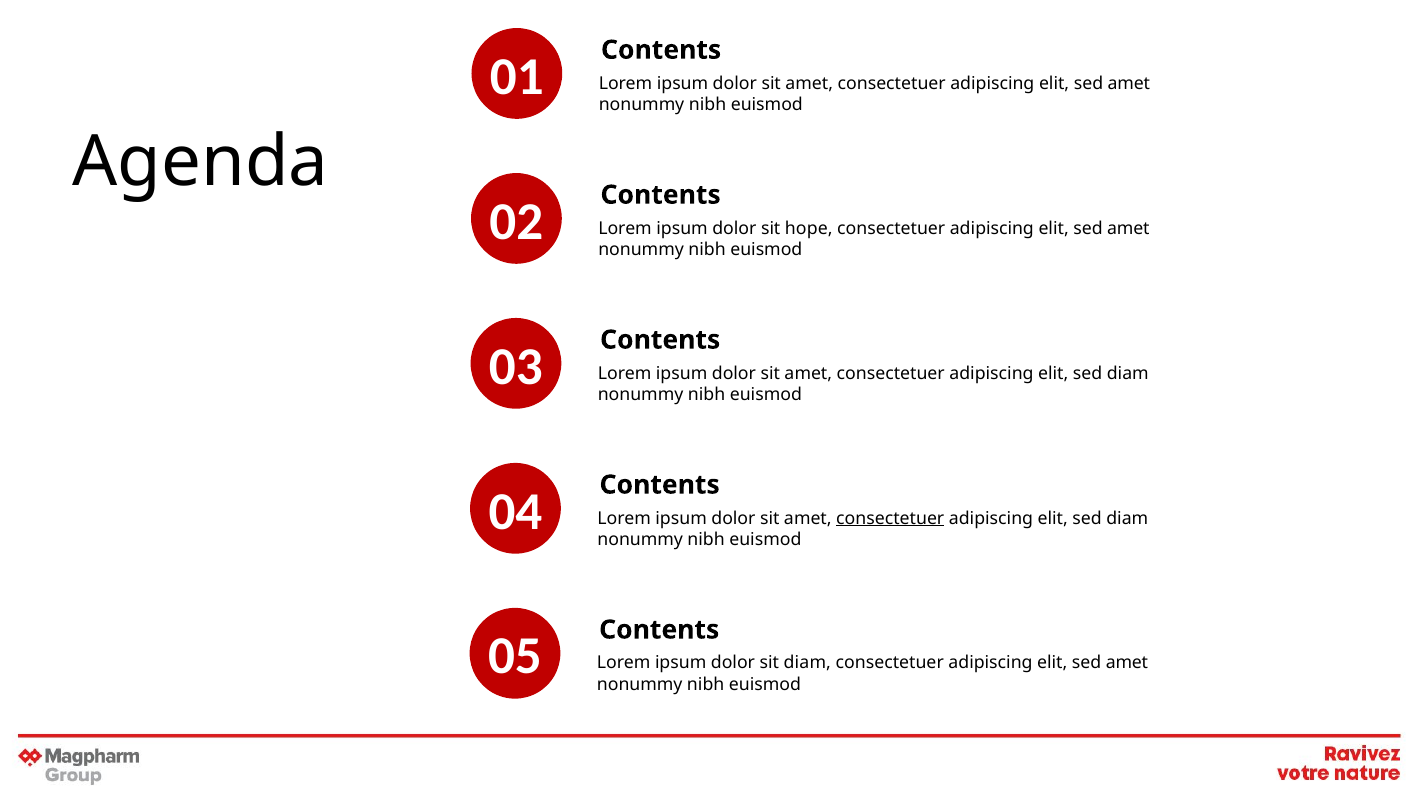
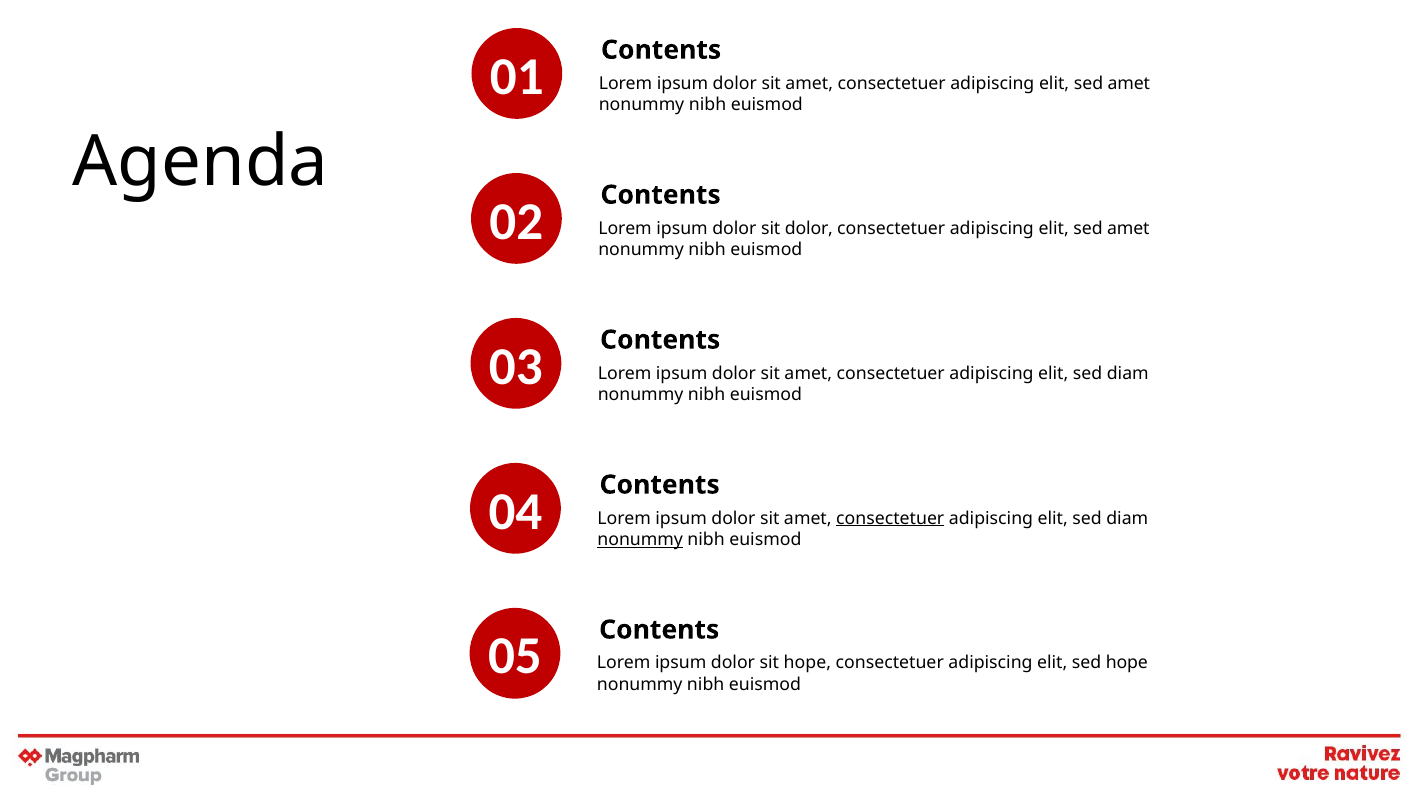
sit hope: hope -> dolor (809, 228)
nonummy underline: none -> present (640, 539)
sit diam: diam -> hope (807, 663)
amet: amet -> hope (1127, 663)
